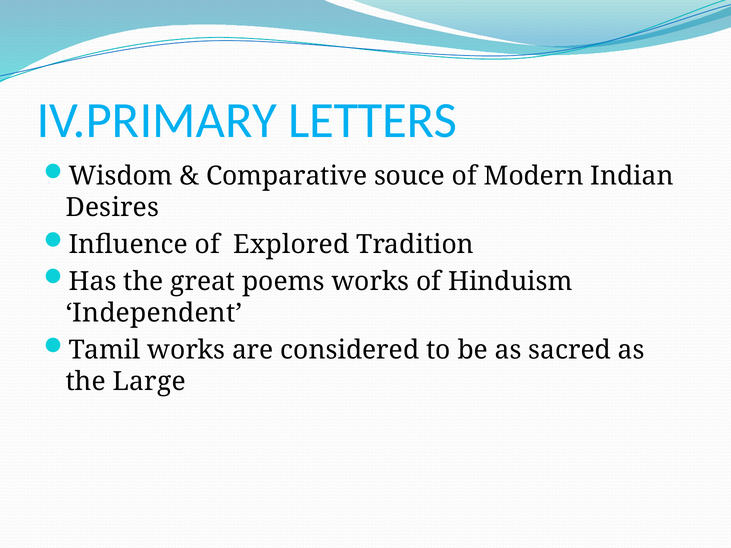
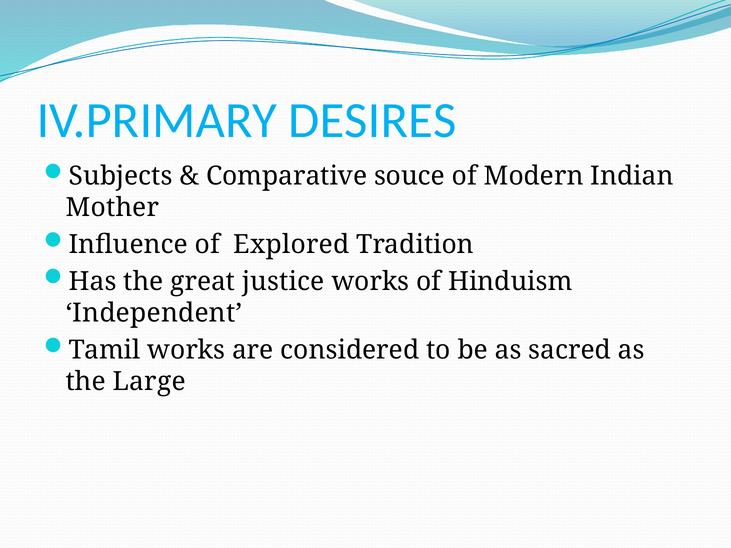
LETTERS: LETTERS -> DESIRES (372, 121)
Wisdom: Wisdom -> Subjects (121, 176)
Desires: Desires -> Mother (112, 208)
poems: poems -> justice (283, 282)
